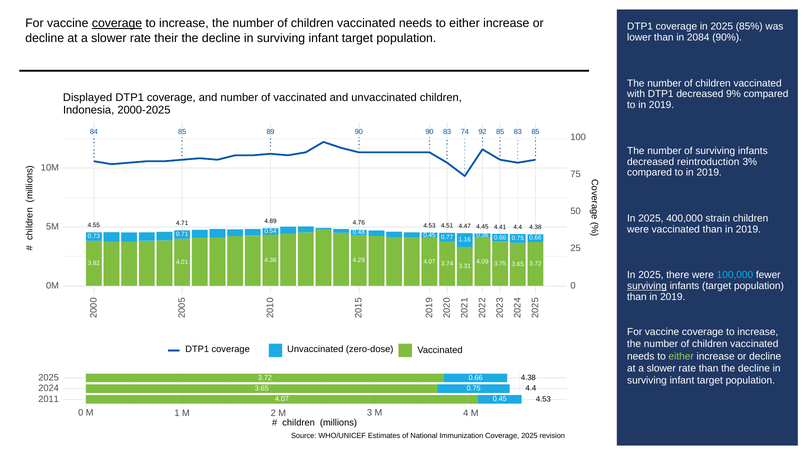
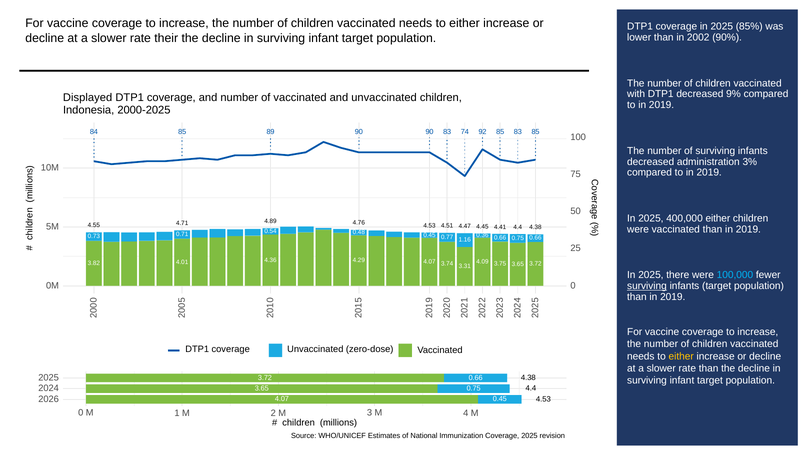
coverage underline: present -> none (117, 23)
2084: 2084 -> 2002 (698, 37)
reintroduction: reintroduction -> administration (708, 162)
400,000 strain: strain -> either (718, 218)
either colour: light green -> yellow (681, 356)
2011: 2011 -> 2026 (49, 399)
